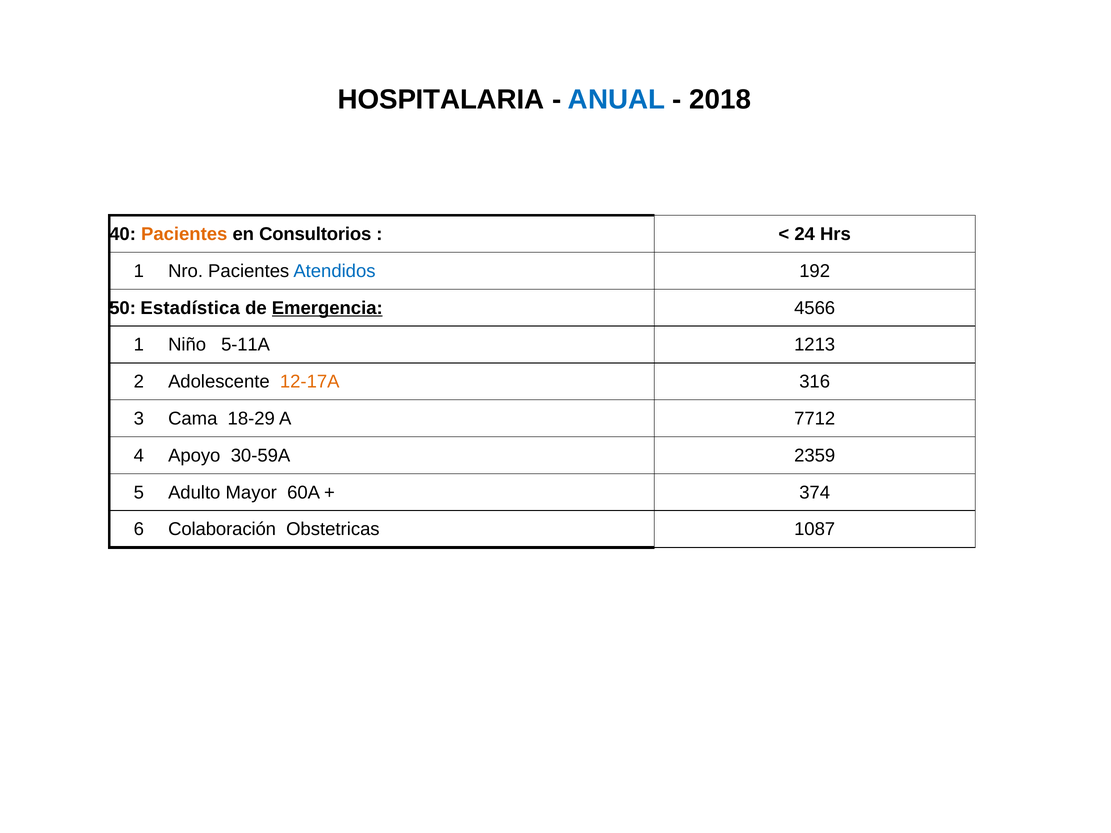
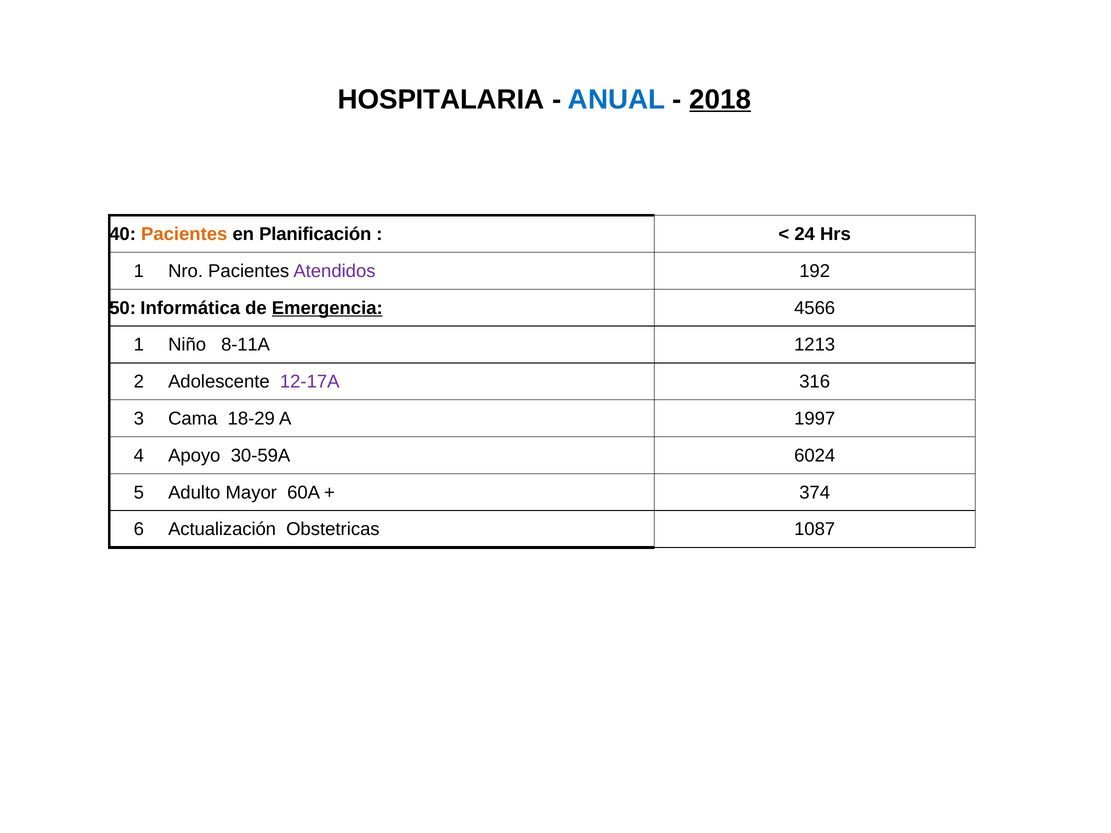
2018 underline: none -> present (720, 99)
Consultorios: Consultorios -> Planificación (315, 234)
Atendidos colour: blue -> purple (334, 271)
Estadística: Estadística -> Informática (190, 308)
5-11A: 5-11A -> 8-11A (246, 345)
12-17A colour: orange -> purple (310, 382)
7712: 7712 -> 1997 (815, 419)
2359: 2359 -> 6024 (815, 456)
Colaboración: Colaboración -> Actualización (222, 530)
